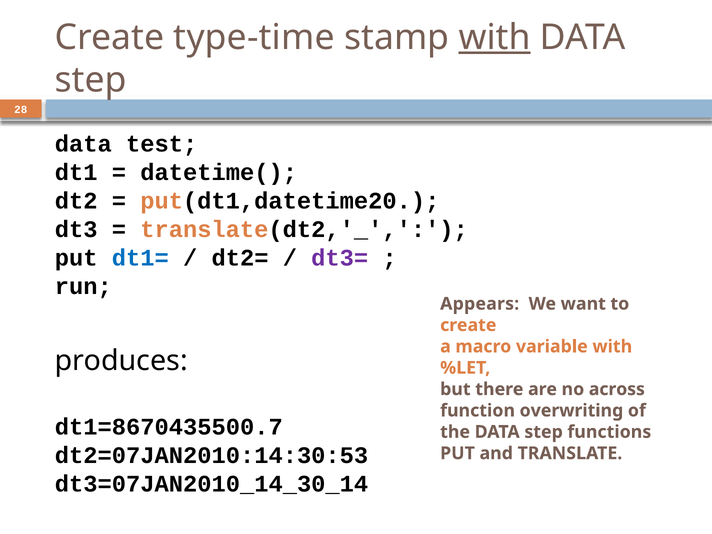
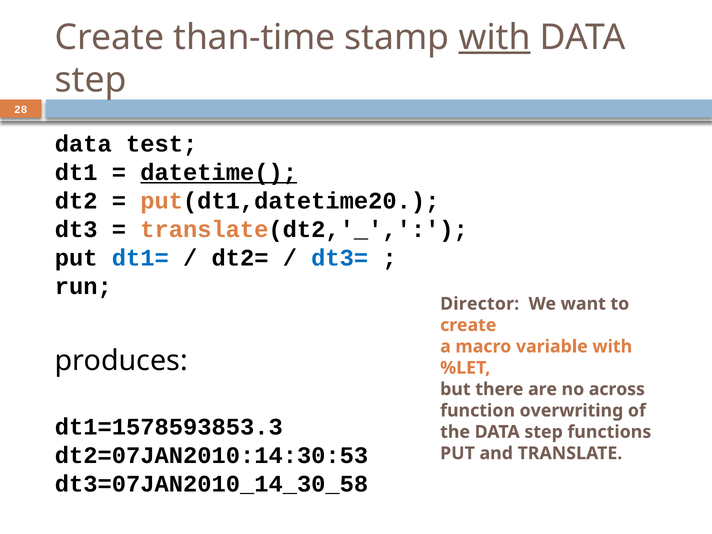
type-time: type-time -> than-time (254, 37)
datetime( underline: none -> present (219, 173)
dt3= colour: purple -> blue (340, 258)
Appears: Appears -> Director (480, 304)
dt1=8670435500.7: dt1=8670435500.7 -> dt1=1578593853.3 (169, 427)
dt3=07JAN2010_14_30_14: dt3=07JAN2010_14_30_14 -> dt3=07JAN2010_14_30_58 (212, 484)
